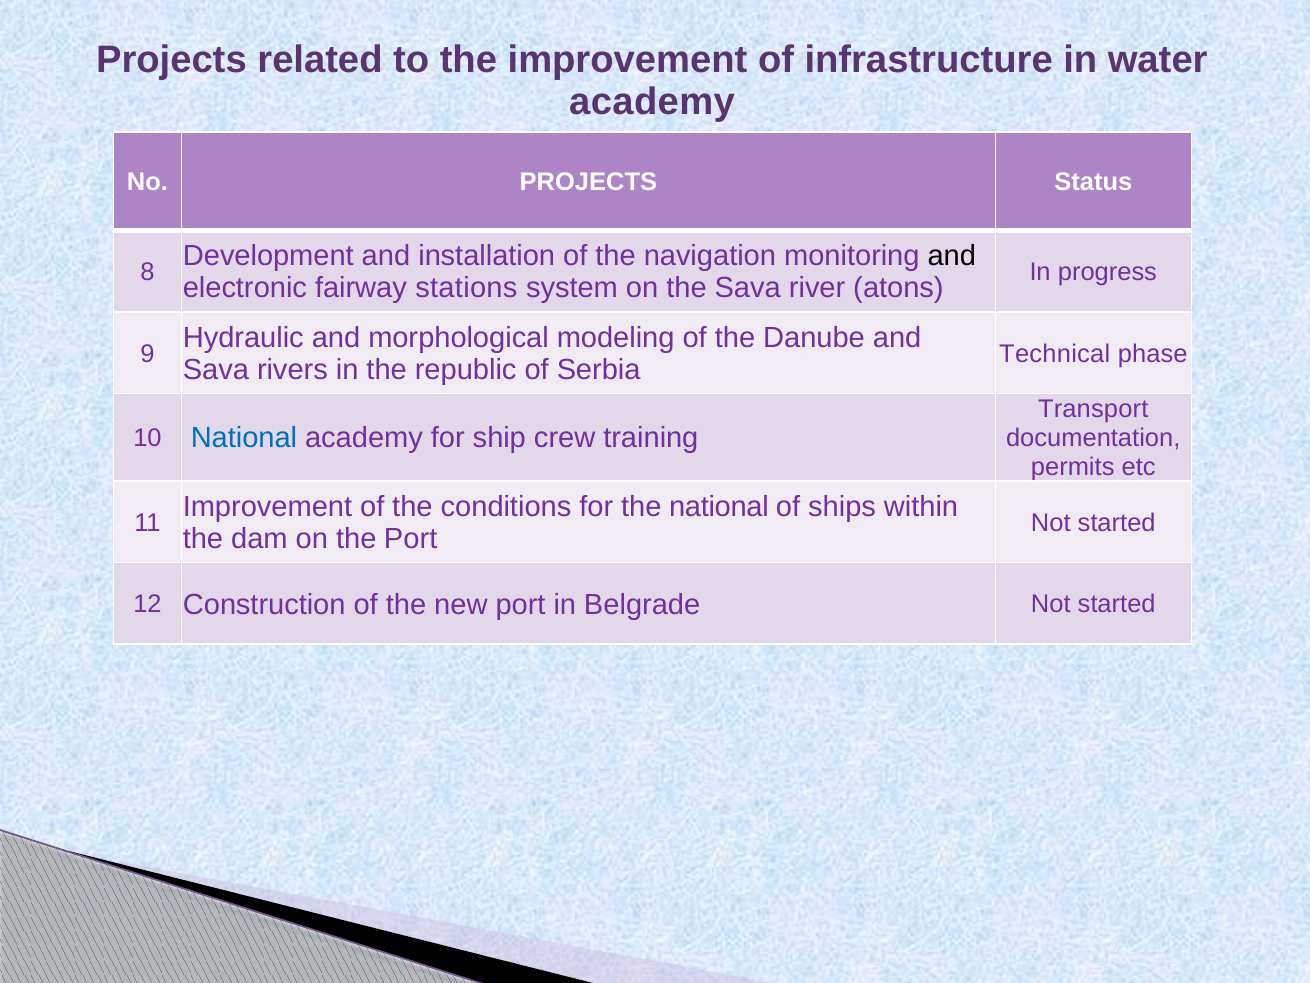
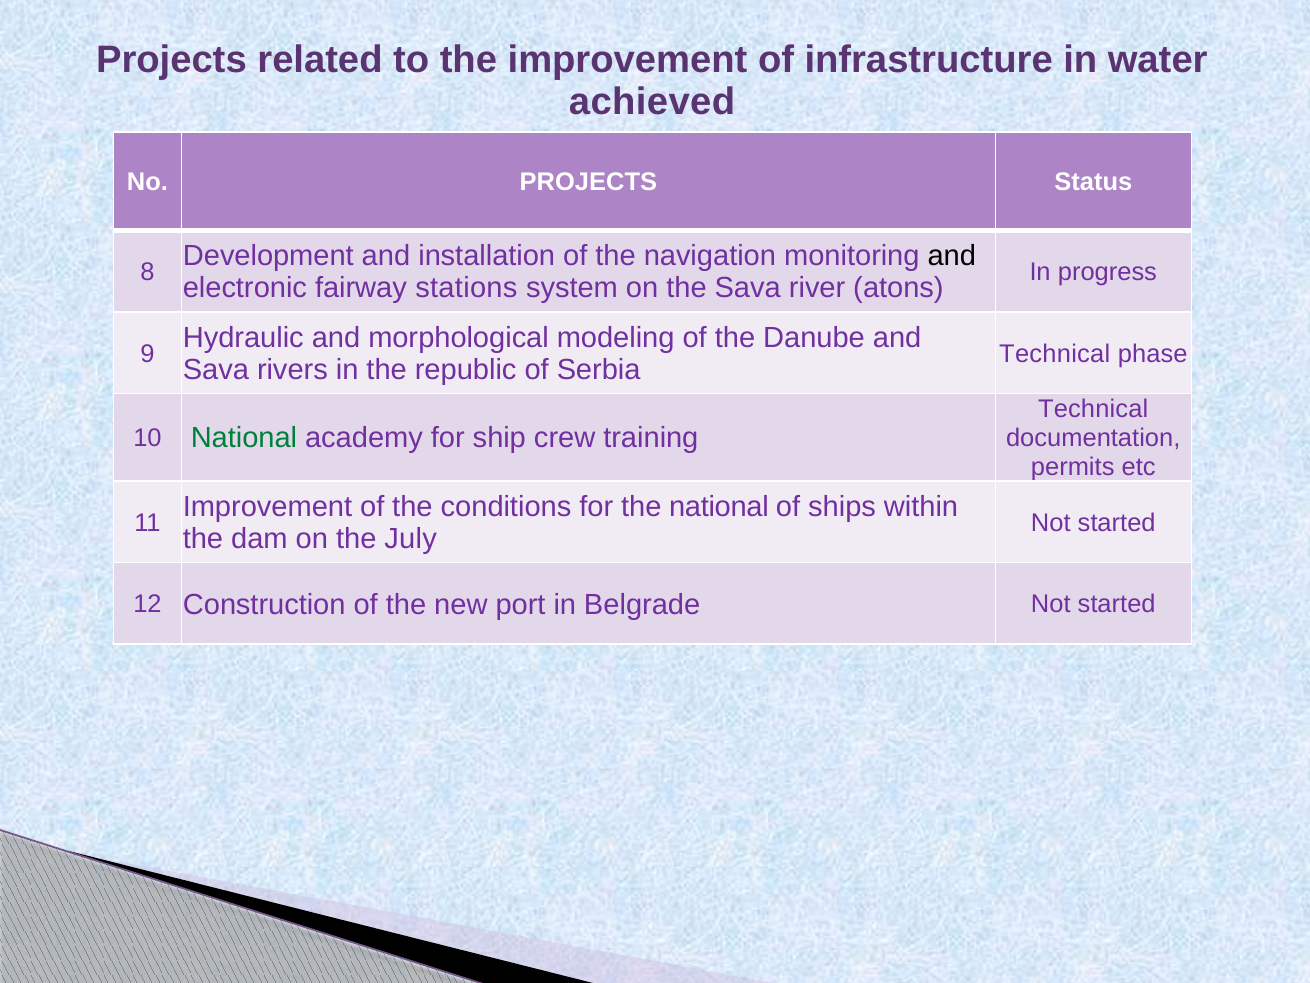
academy: academy -> achieved (652, 102)
Transport: Transport -> Technical (1093, 409)
National colour: blue -> green (244, 438)
the Port: Port -> July (411, 539)
